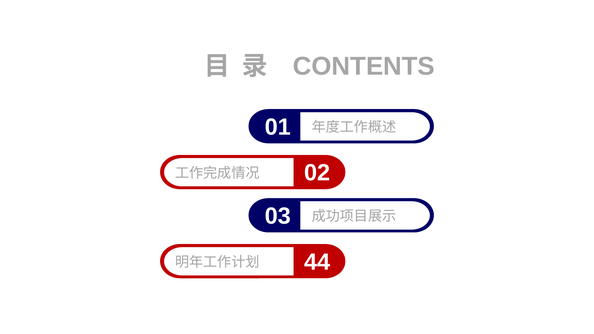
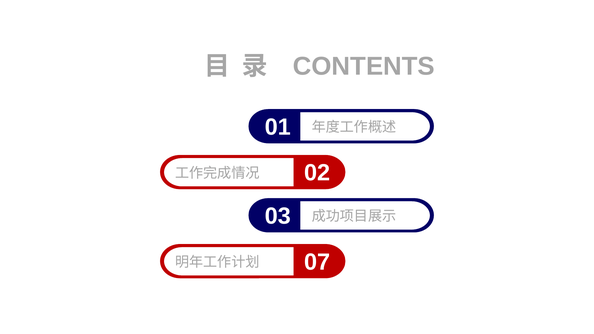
44: 44 -> 07 (317, 262)
